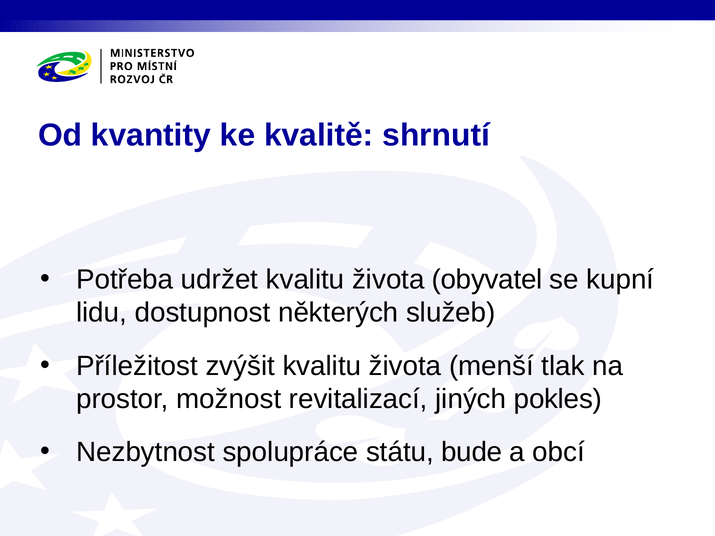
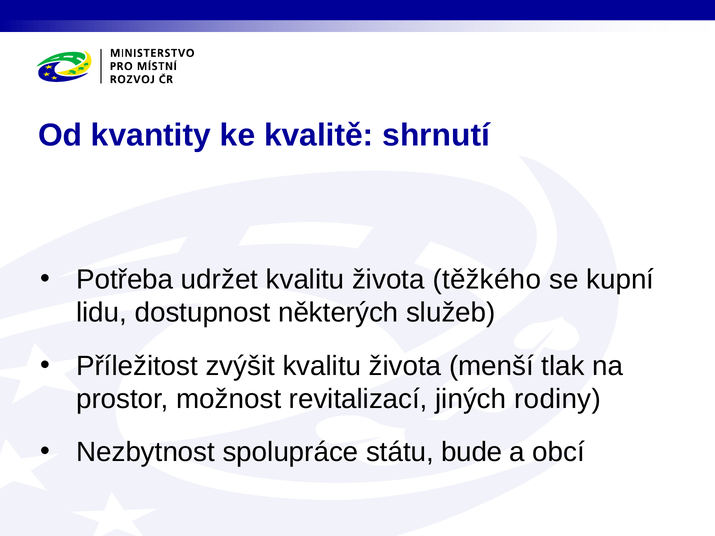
obyvatel: obyvatel -> těžkého (487, 280)
pokles: pokles -> rodiny (558, 399)
